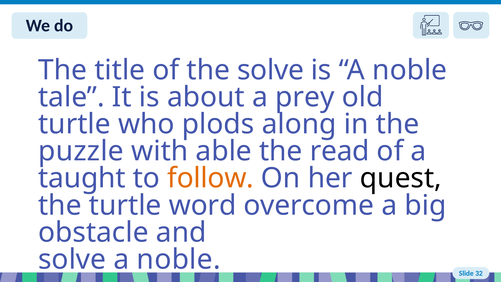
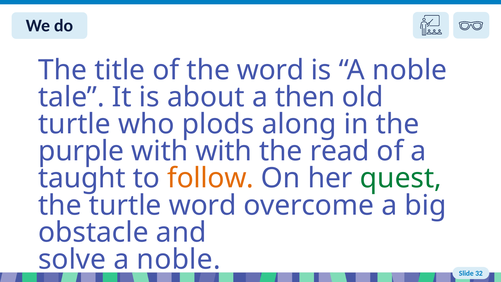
the solve: solve -> word (271, 70)
prey: prey -> then (305, 97)
puzzle: puzzle -> purple (81, 151)
with able: able -> with (224, 151)
quest colour: black -> green (401, 178)
